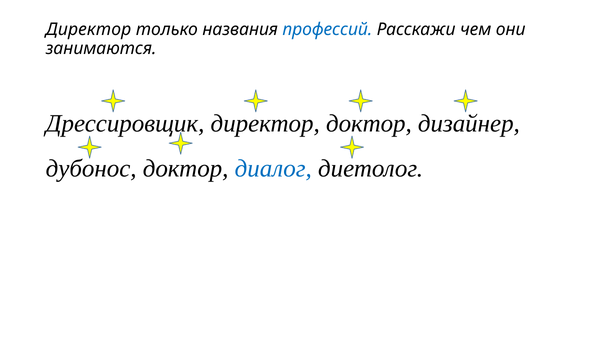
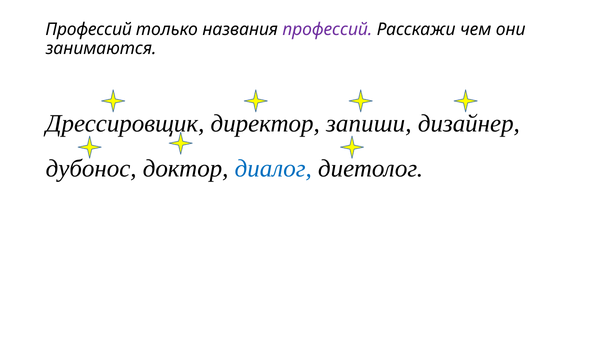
Директор: Директор -> Профессий (89, 30)
профессий colour: blue -> purple (327, 30)
директор доктор: доктор -> запиши (369, 124)
